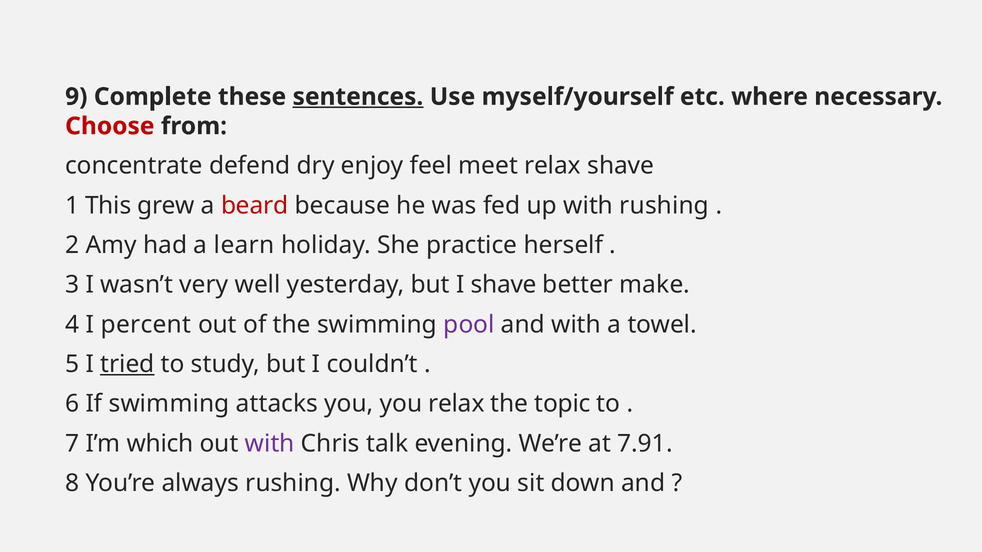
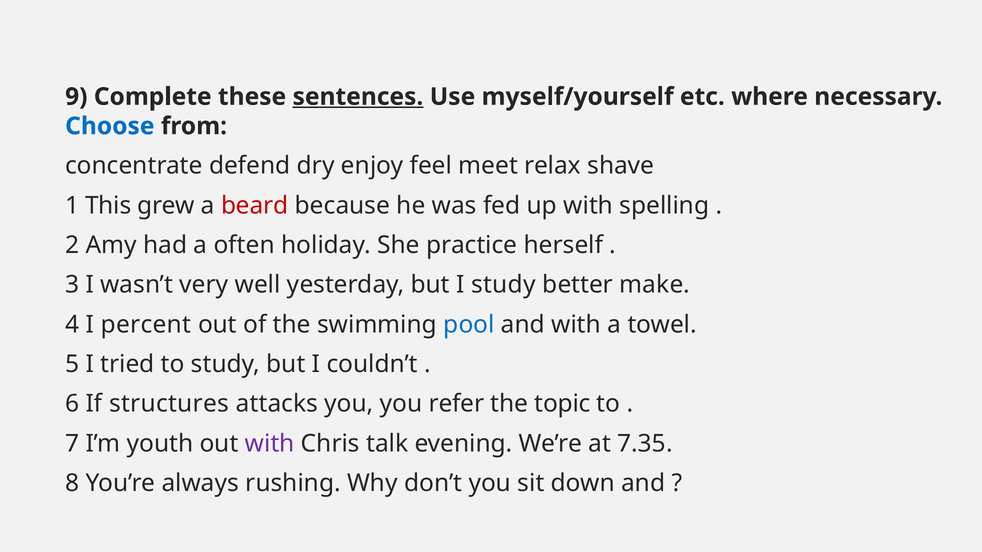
Choose colour: red -> blue (110, 126)
with rushing: rushing -> spelling (664, 206)
learn: learn -> often (244, 245)
I shave: shave -> study (503, 285)
pool colour: purple -> blue (469, 325)
tried underline: present -> none (127, 364)
If swimming: swimming -> structures (169, 404)
you relax: relax -> refer (456, 404)
which: which -> youth (160, 444)
7.91: 7.91 -> 7.35 (645, 444)
